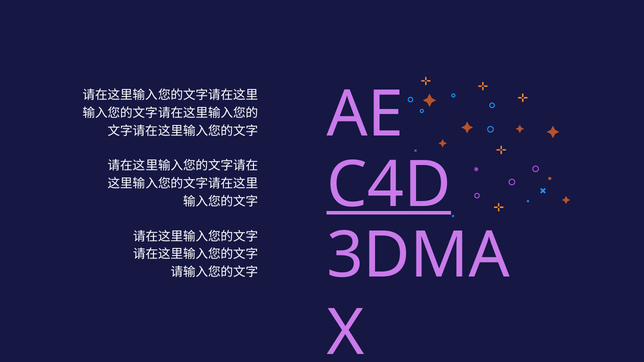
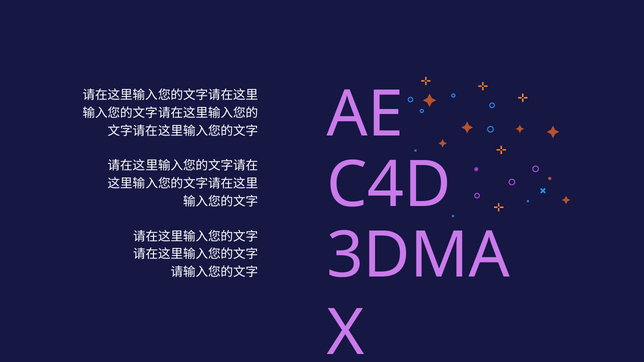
C4D underline: present -> none (389, 185)
